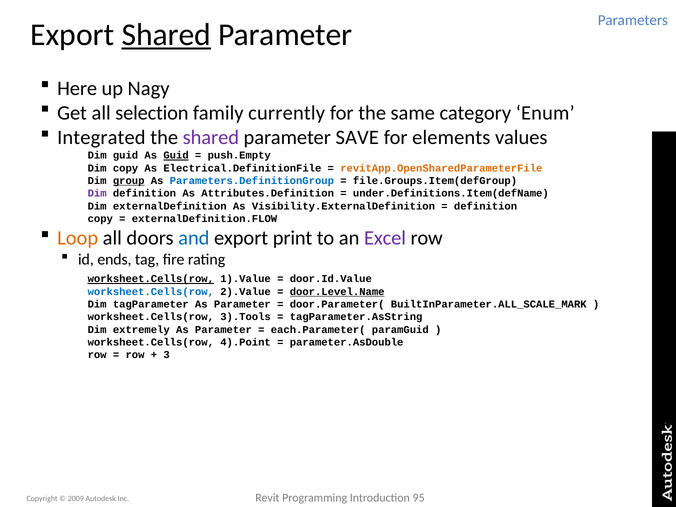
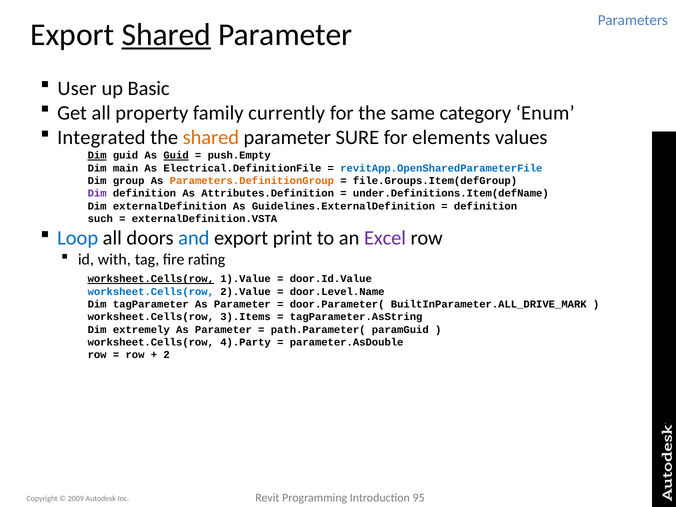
Here: Here -> User (77, 88)
Nagy: Nagy -> Basic (149, 88)
selection: selection -> property (152, 113)
shared colour: purple -> orange (211, 138)
SAVE: SAVE -> SURE (357, 138)
Dim underline: none -> present (97, 156)
Dim copy: copy -> main (126, 168)
revitApp.OpenSharedParameterFile colour: orange -> blue (441, 168)
group underline: present -> none (129, 181)
Parameters.DefinitionGroup colour: blue -> orange (252, 181)
Visibility.ExternalDefinition: Visibility.ExternalDefinition -> Guidelines.ExternalDefinition (343, 206)
copy: copy -> such (100, 219)
externalDefinition.FLOW: externalDefinition.FLOW -> externalDefinition.VSTA (204, 219)
Loop colour: orange -> blue (78, 238)
ends: ends -> with (114, 260)
door.Level.Name underline: present -> none (337, 292)
BuiltInParameter.ALL_SCALE_MARK: BuiltInParameter.ALL_SCALE_MARK -> BuiltInParameter.ALL_DRIVE_MARK (489, 304)
3).Tools: 3).Tools -> 3).Items (246, 317)
each.Parameter(: each.Parameter( -> path.Parameter( (318, 330)
4).Point: 4).Point -> 4).Party (246, 342)
3: 3 -> 2 (167, 355)
